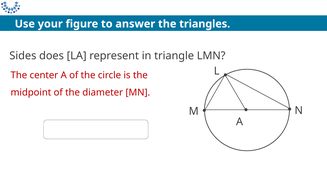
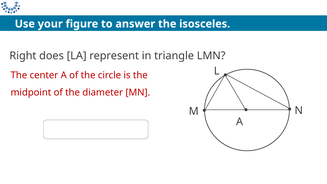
triangles: triangles -> isosceles (205, 24)
Sides: Sides -> Right (23, 56)
